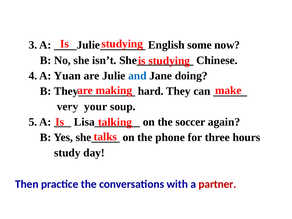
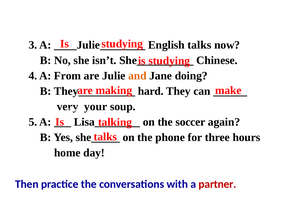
English some: some -> talks (199, 45)
Yuan: Yuan -> From (67, 76)
and colour: blue -> orange (137, 76)
study: study -> home (67, 153)
